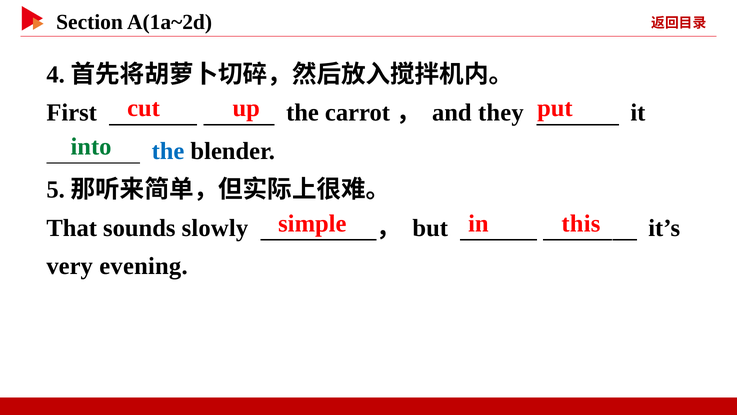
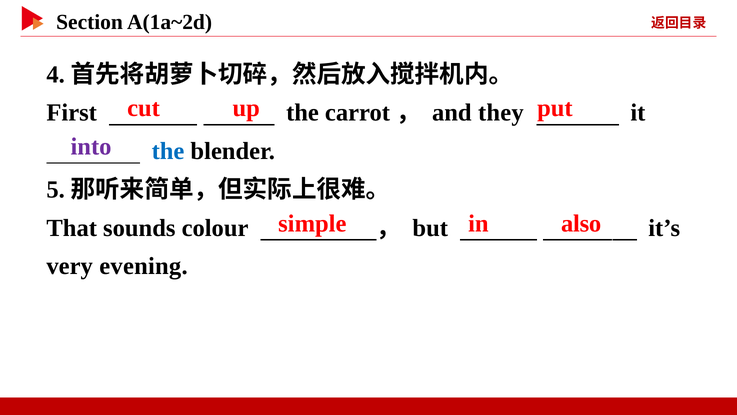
into colour: green -> purple (91, 147)
this: this -> also (581, 223)
slowly: slowly -> colour (215, 228)
